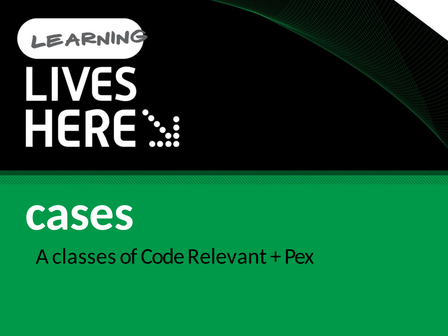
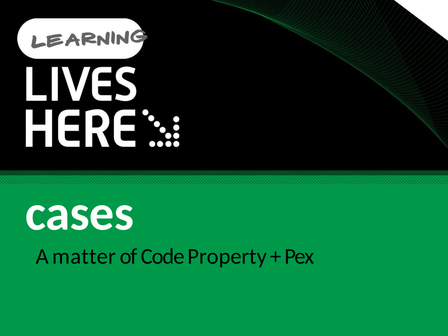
classes: classes -> matter (84, 257)
Relevant: Relevant -> Property (227, 257)
